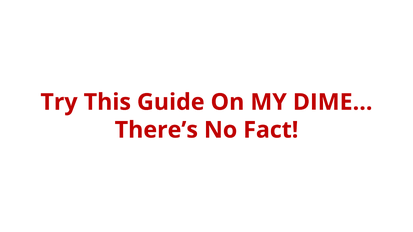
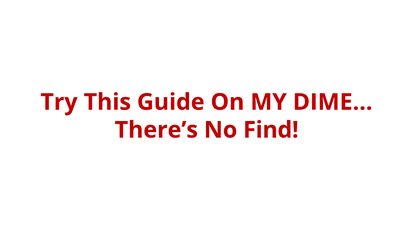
Fact: Fact -> Find (271, 130)
